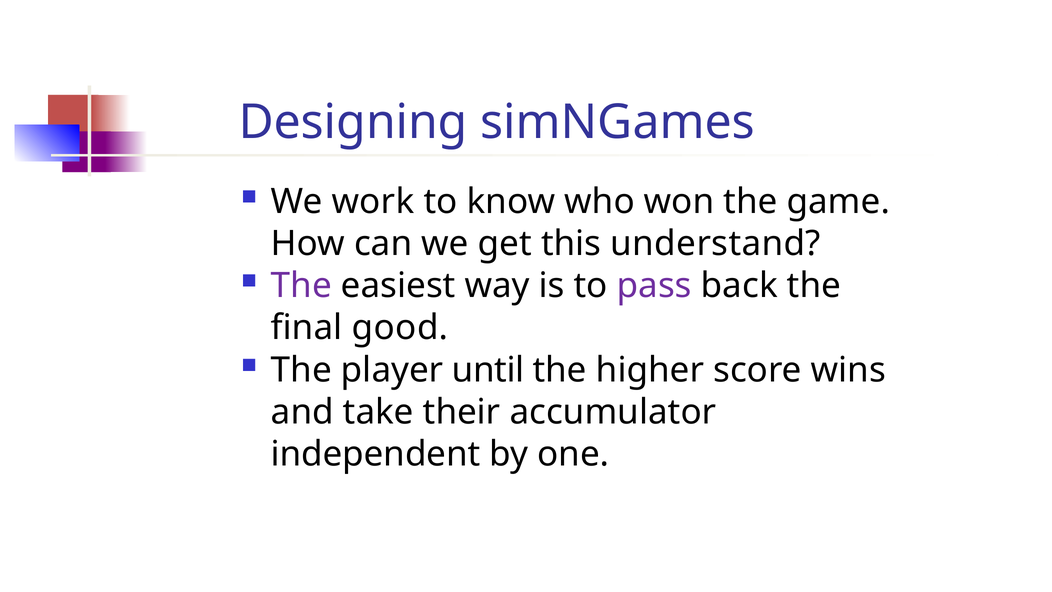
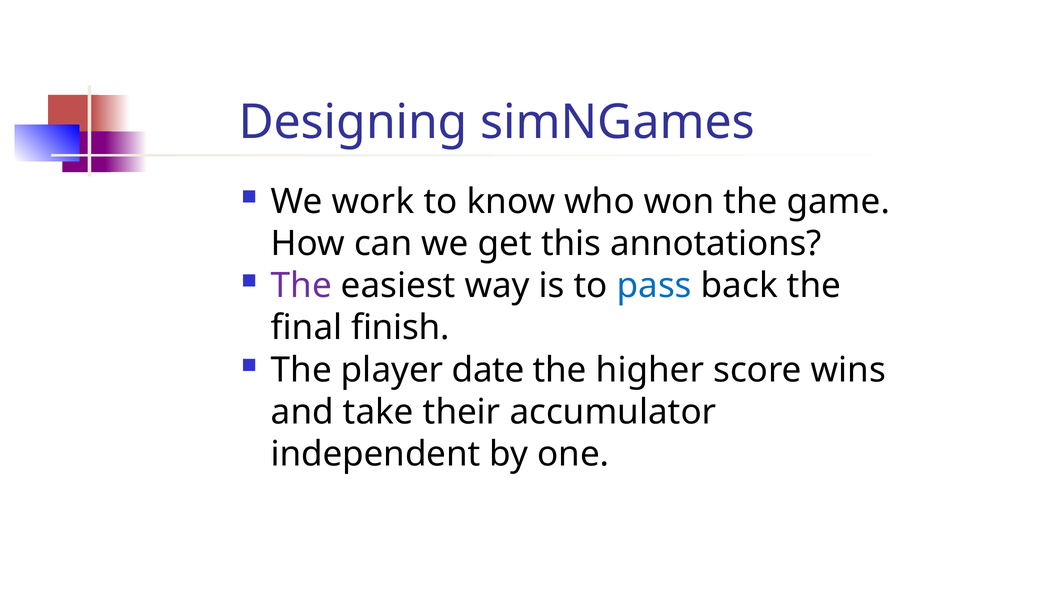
understand: understand -> annotations (716, 244)
pass colour: purple -> blue (654, 286)
good: good -> finish (400, 328)
until: until -> date (488, 370)
